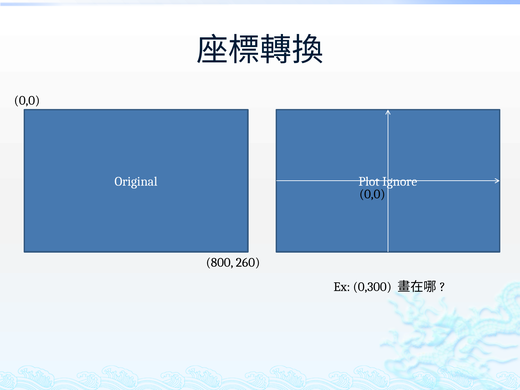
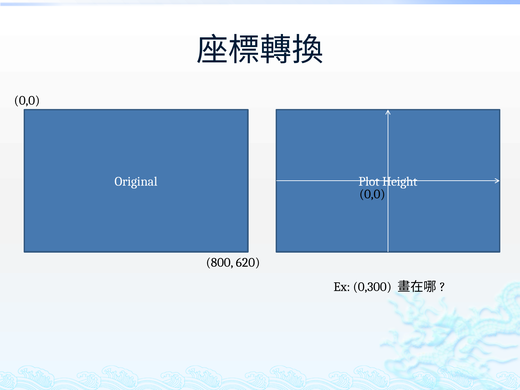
Ignore: Ignore -> Height (400, 182)
260: 260 -> 620 (248, 262)
